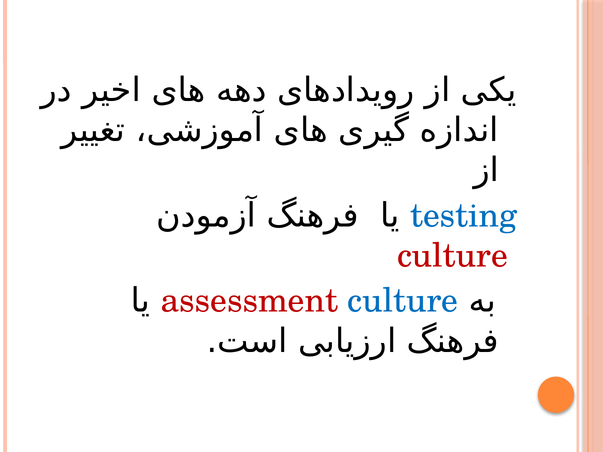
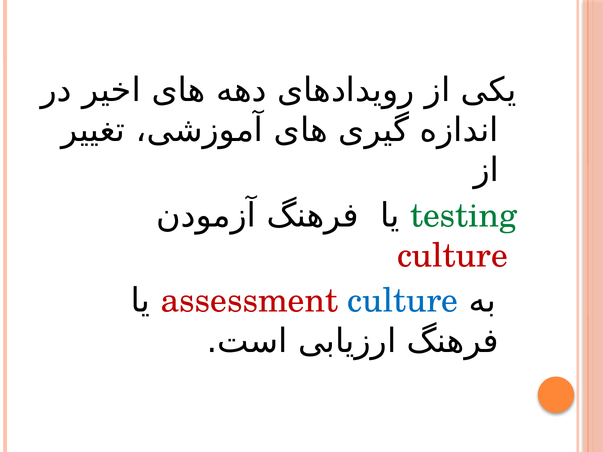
testing colour: blue -> green (464, 216)
